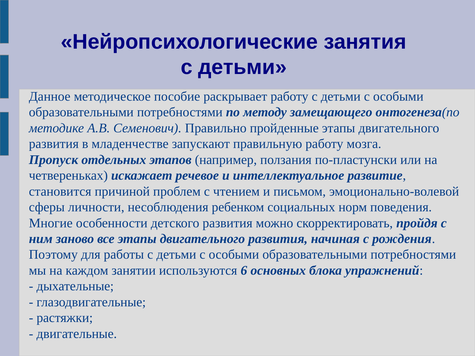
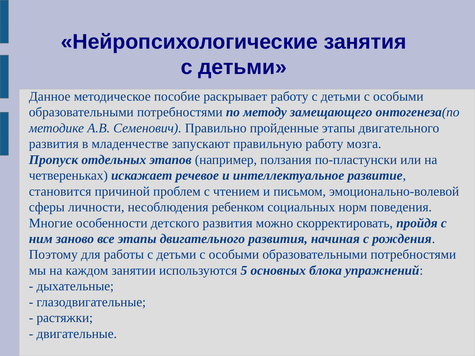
6: 6 -> 5 (244, 271)
